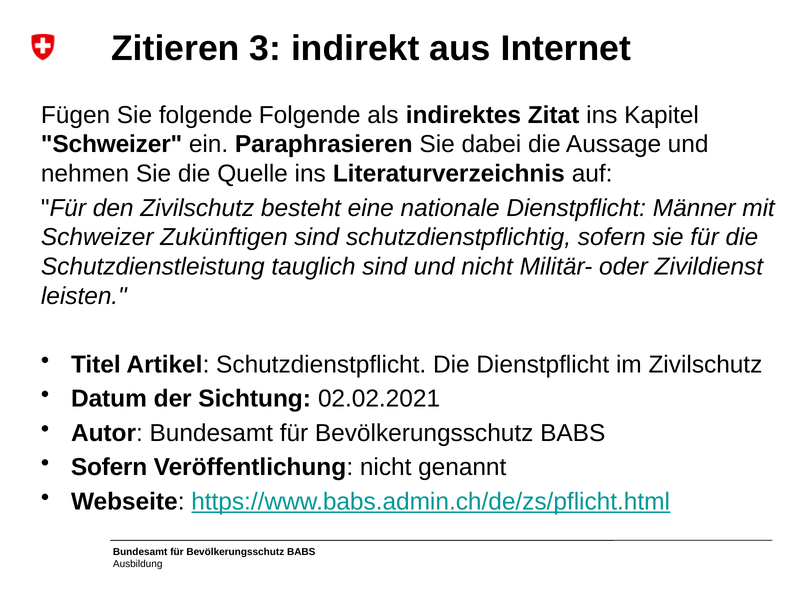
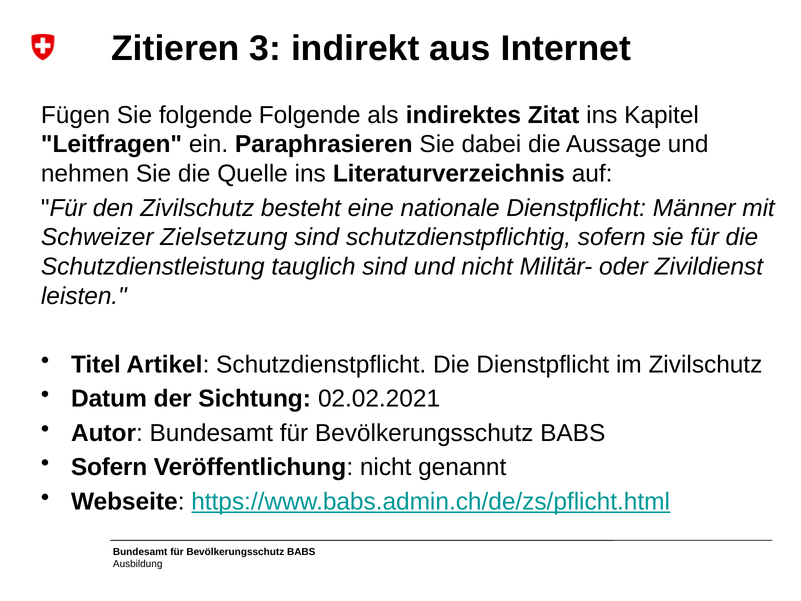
Schweizer: Schweizer -> Leitfragen (112, 144)
Zukünftigen: Zukünftigen -> Zielsetzung (224, 237)
